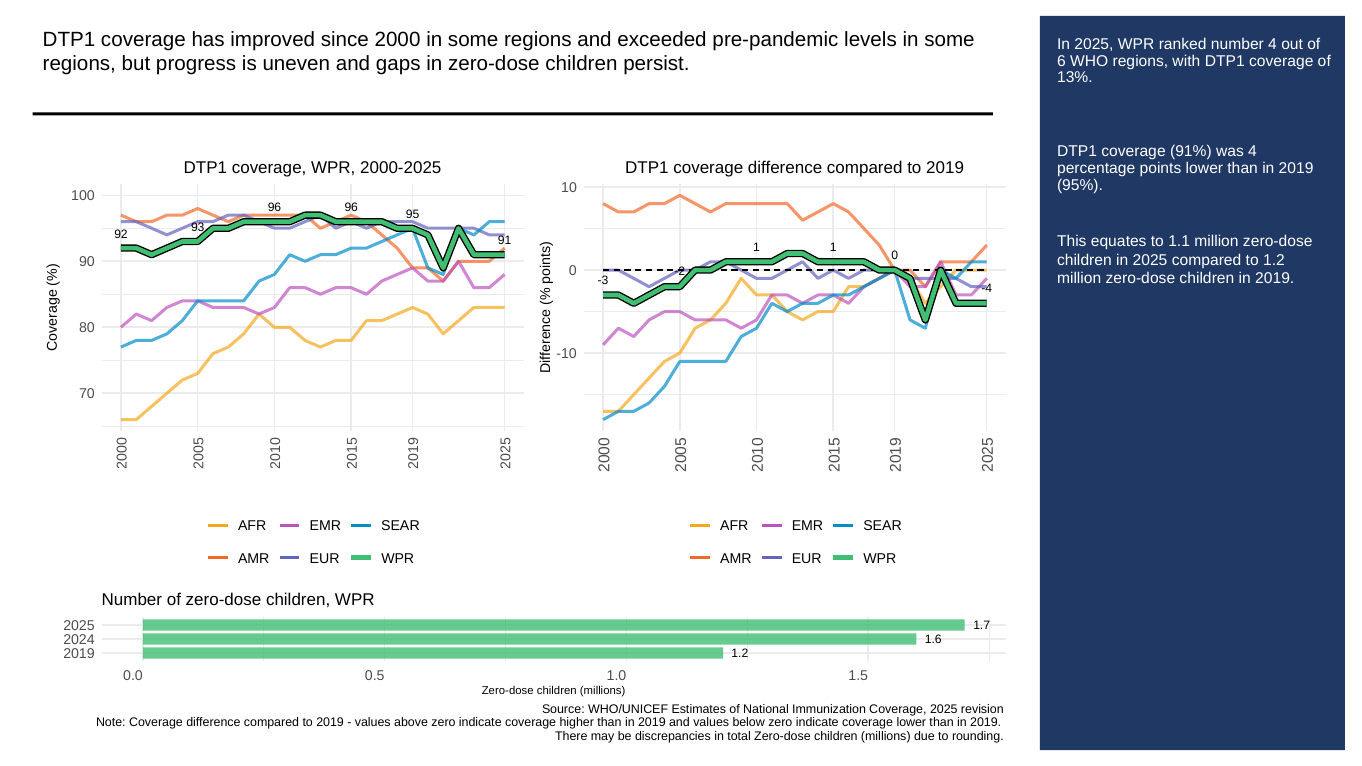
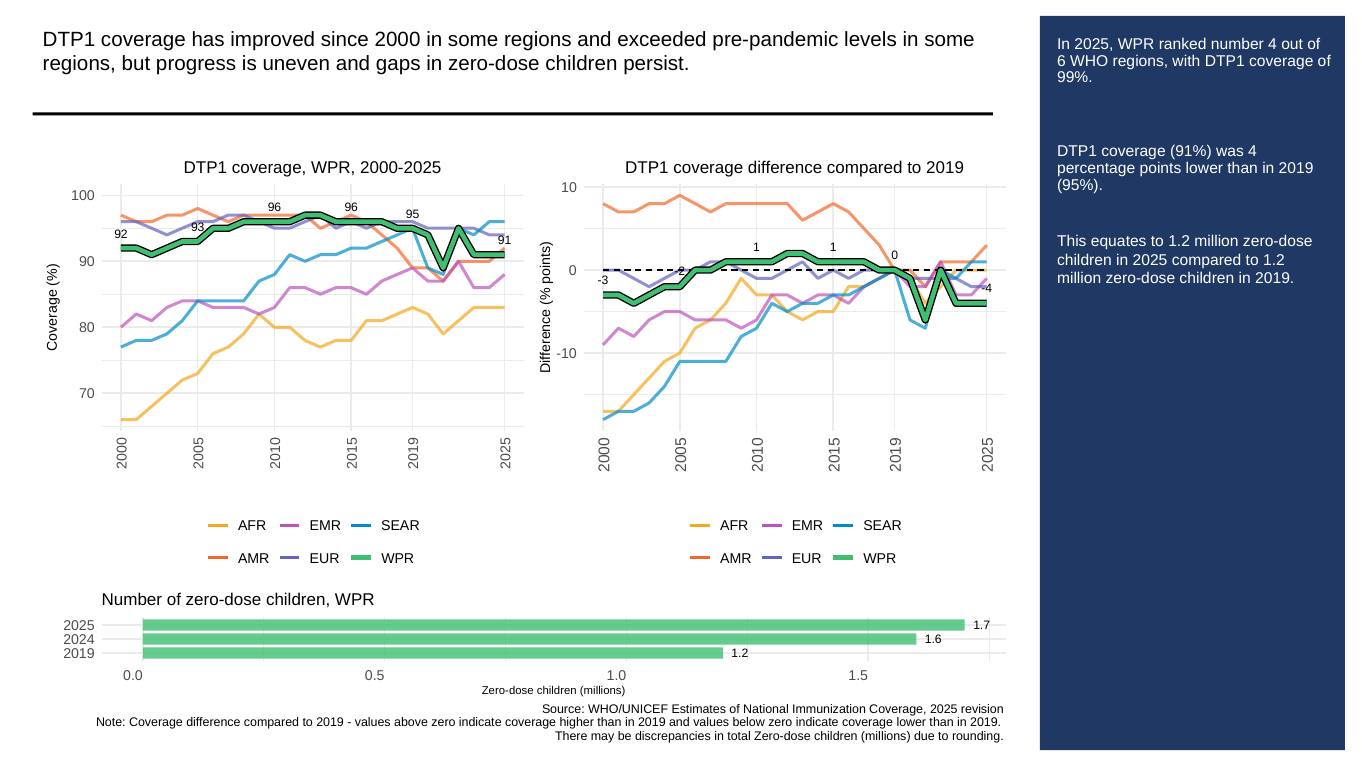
13%: 13% -> 99% (1075, 78)
equates to 1.1: 1.1 -> 1.2 (1179, 241)
